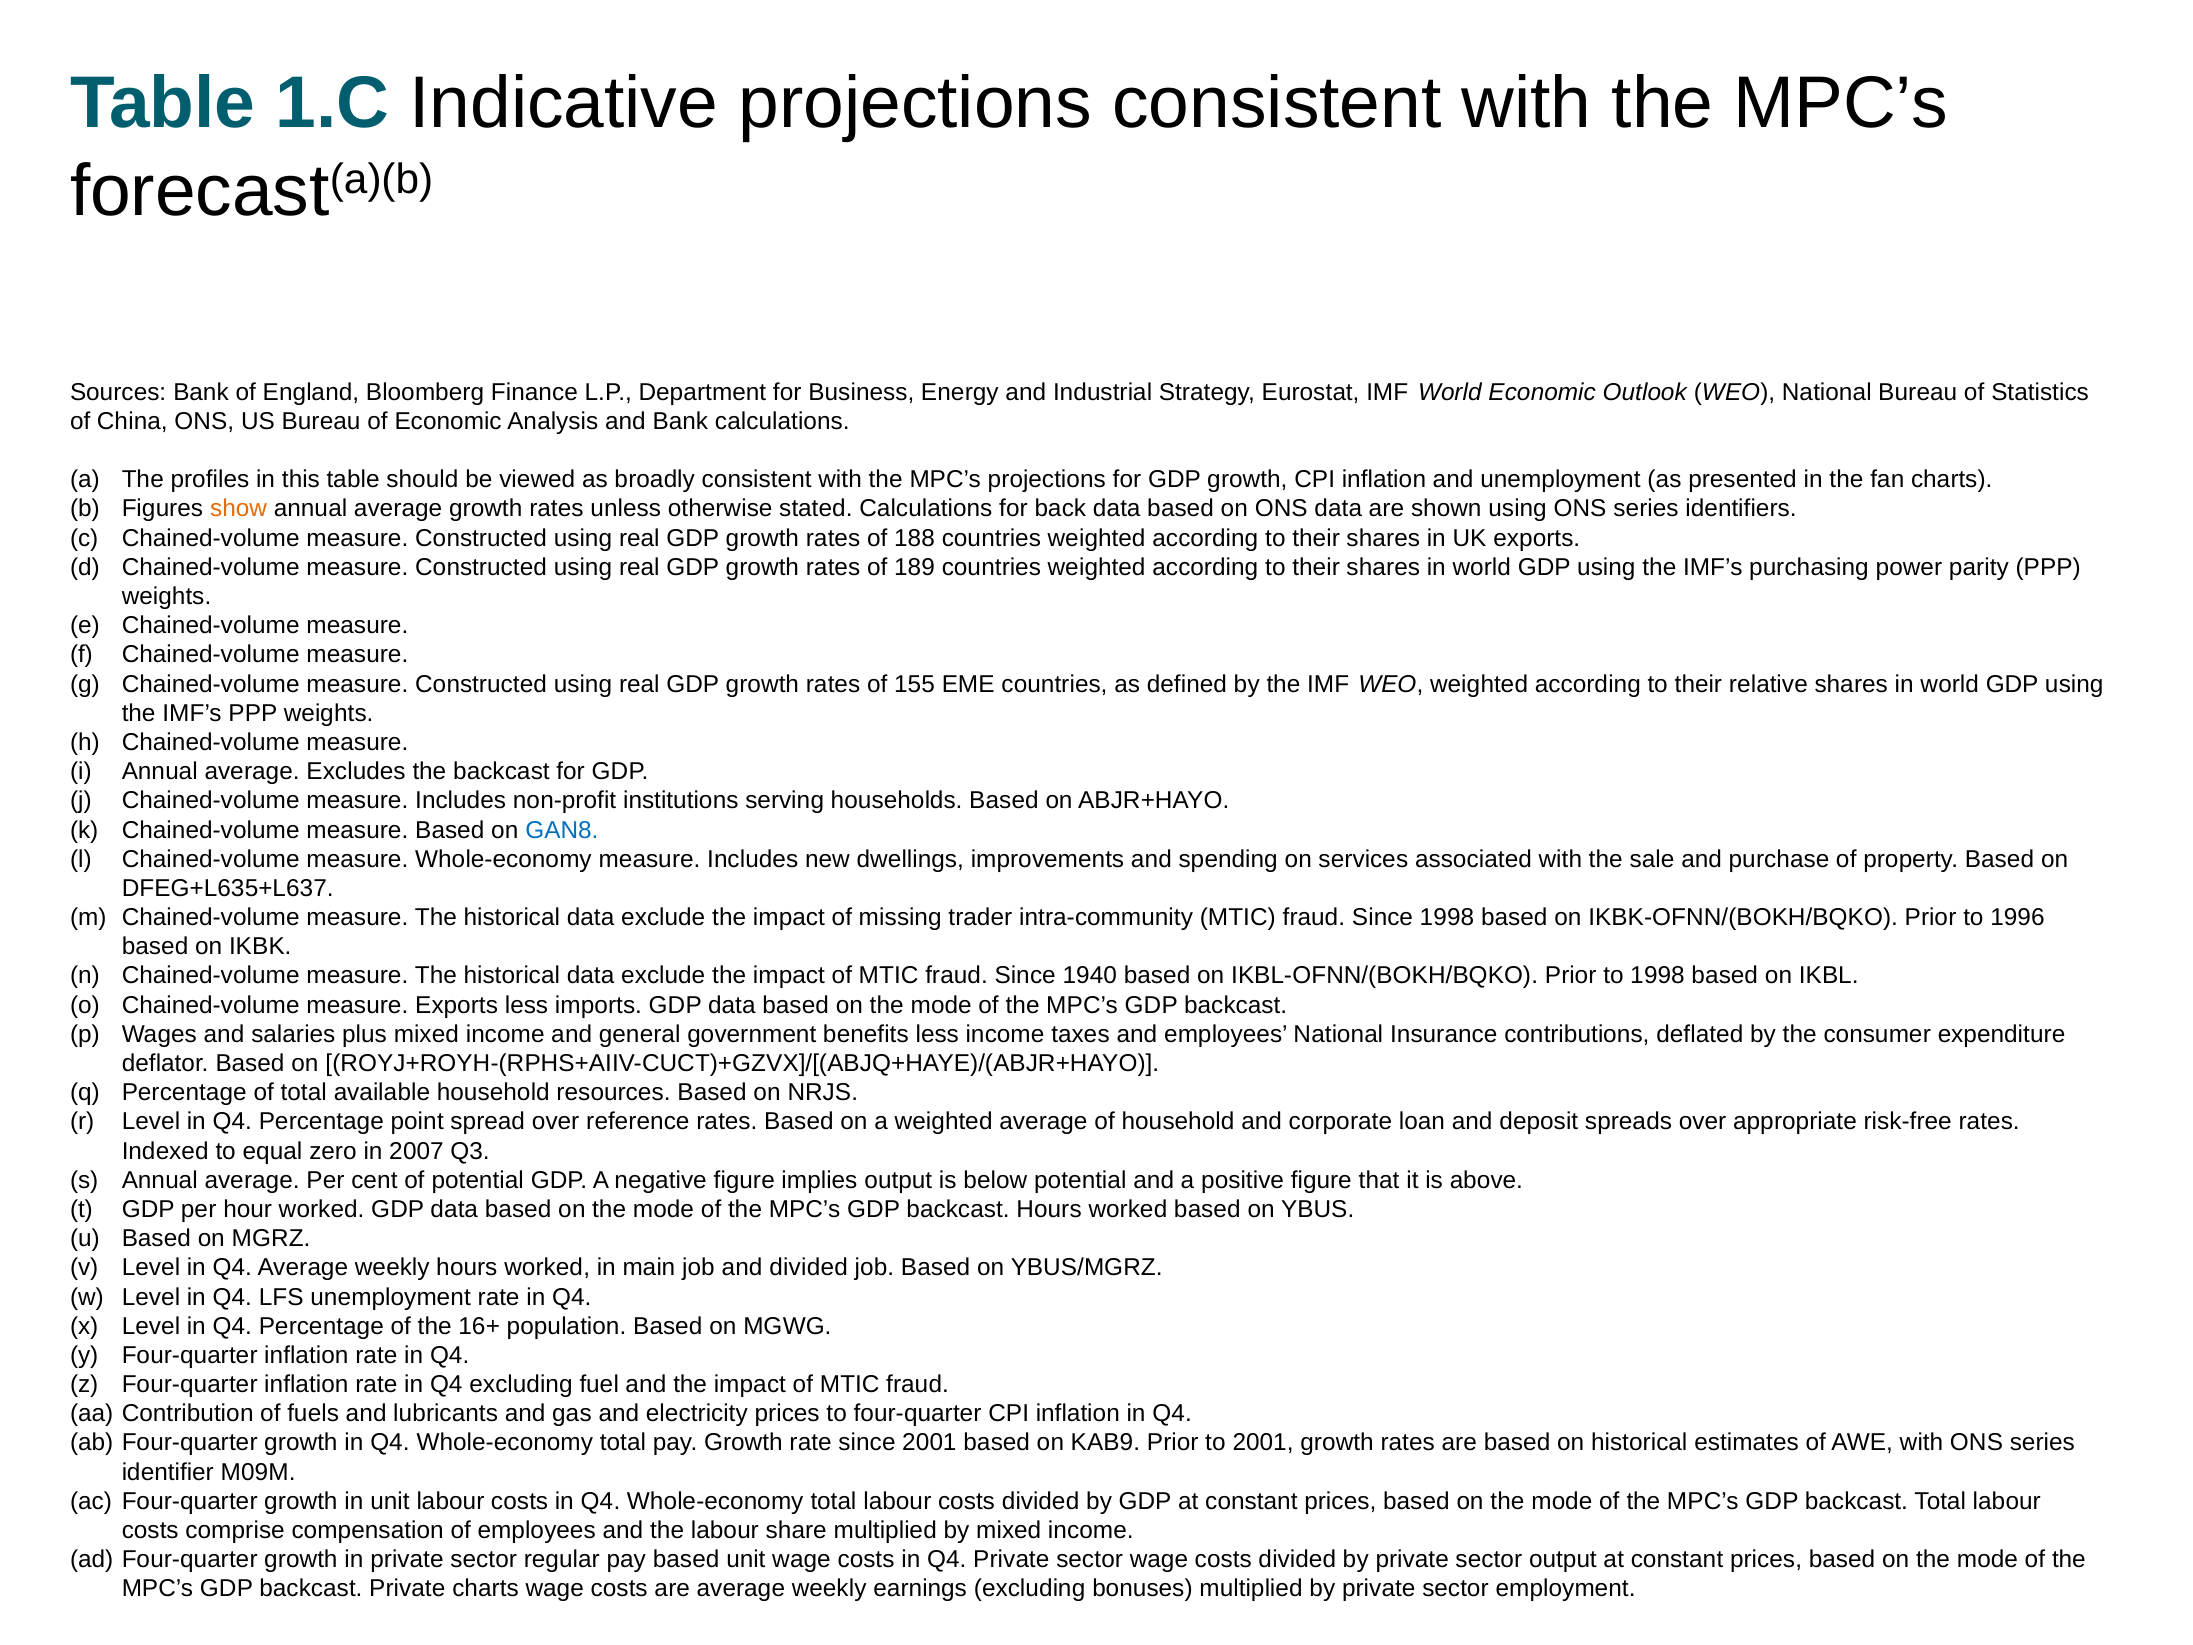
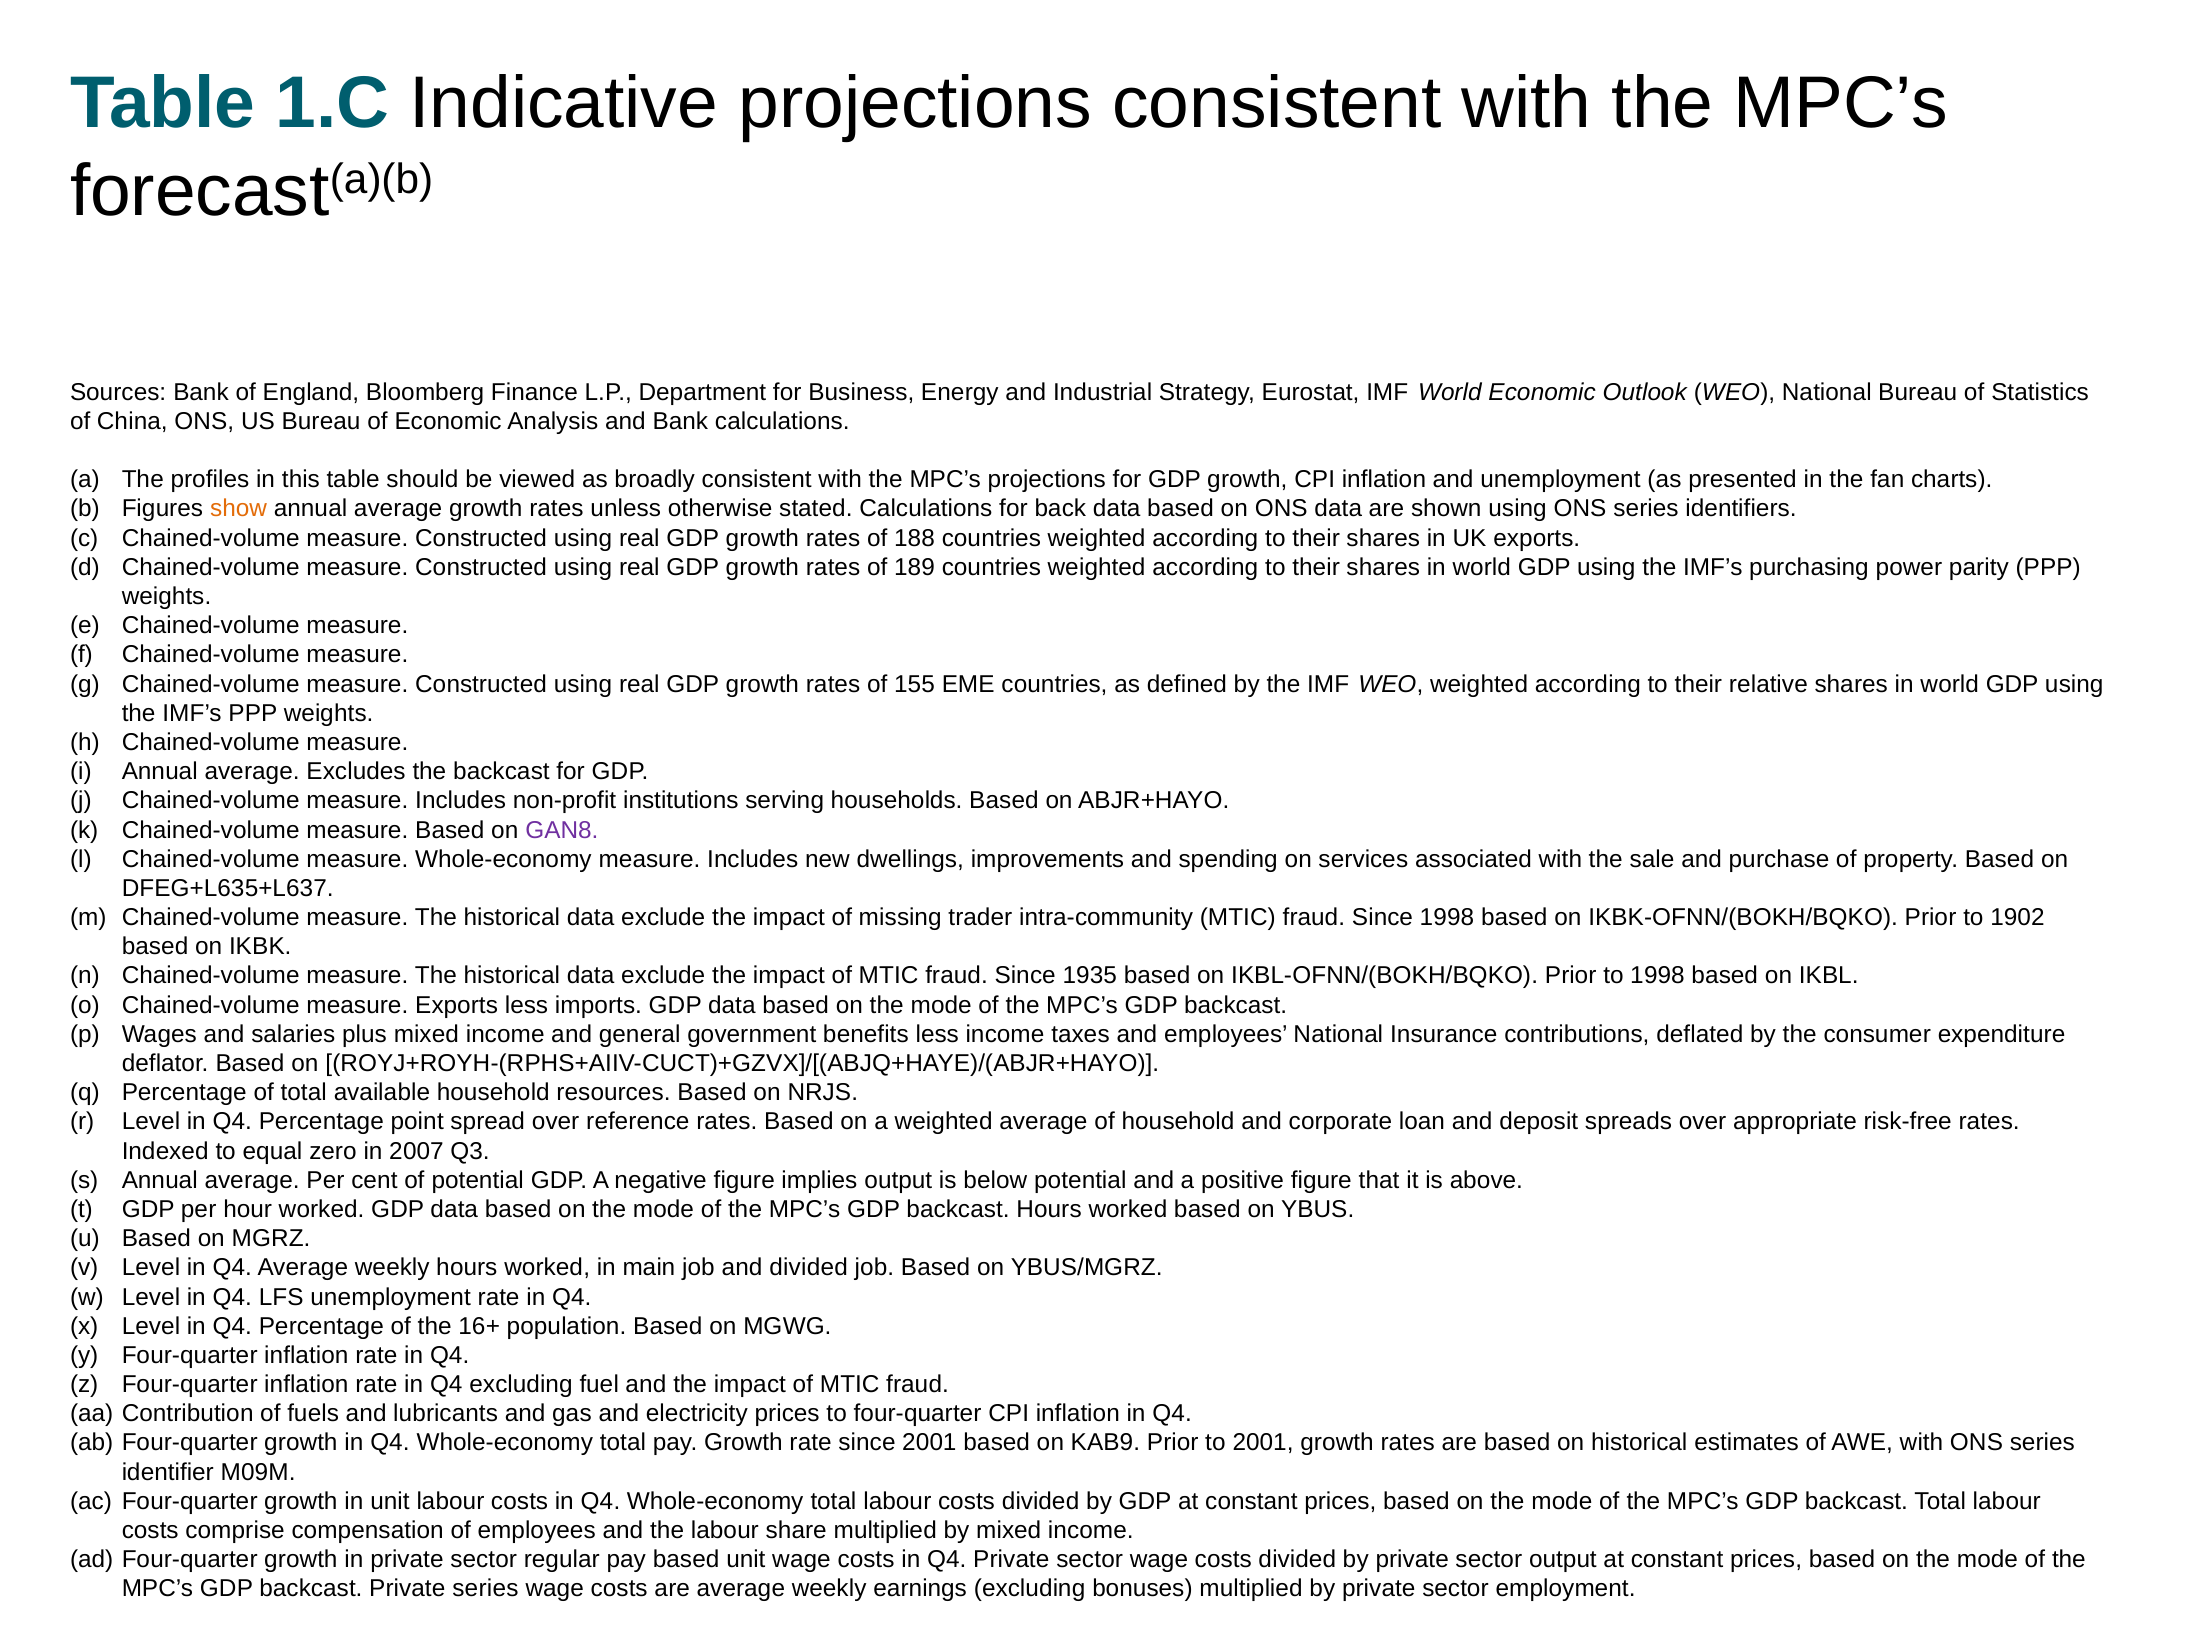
GAN8 colour: blue -> purple (562, 830)
1996: 1996 -> 1902 (2017, 917)
1940: 1940 -> 1935 (1090, 976)
Private charts: charts -> series (485, 1589)
